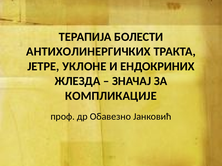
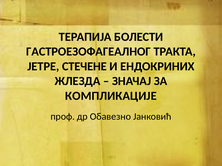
АНТИХОЛИНЕРГИЧКИХ: АНТИХОЛИНЕРГИЧКИХ -> ГАСТРОЕЗОФАГЕАЛНОГ (88, 52)
УКЛОНЕ: УКЛОНЕ -> СТЕЧЕНЕ (84, 67)
